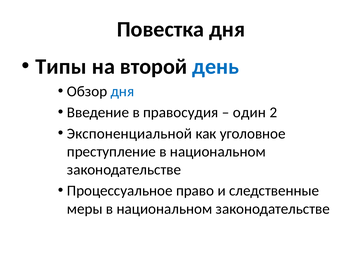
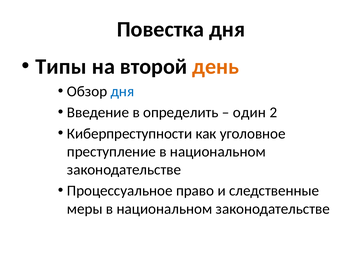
день colour: blue -> orange (216, 67)
правосудия: правосудия -> определить (181, 113)
Экспоненциальной: Экспоненциальной -> Киберпреступности (130, 134)
